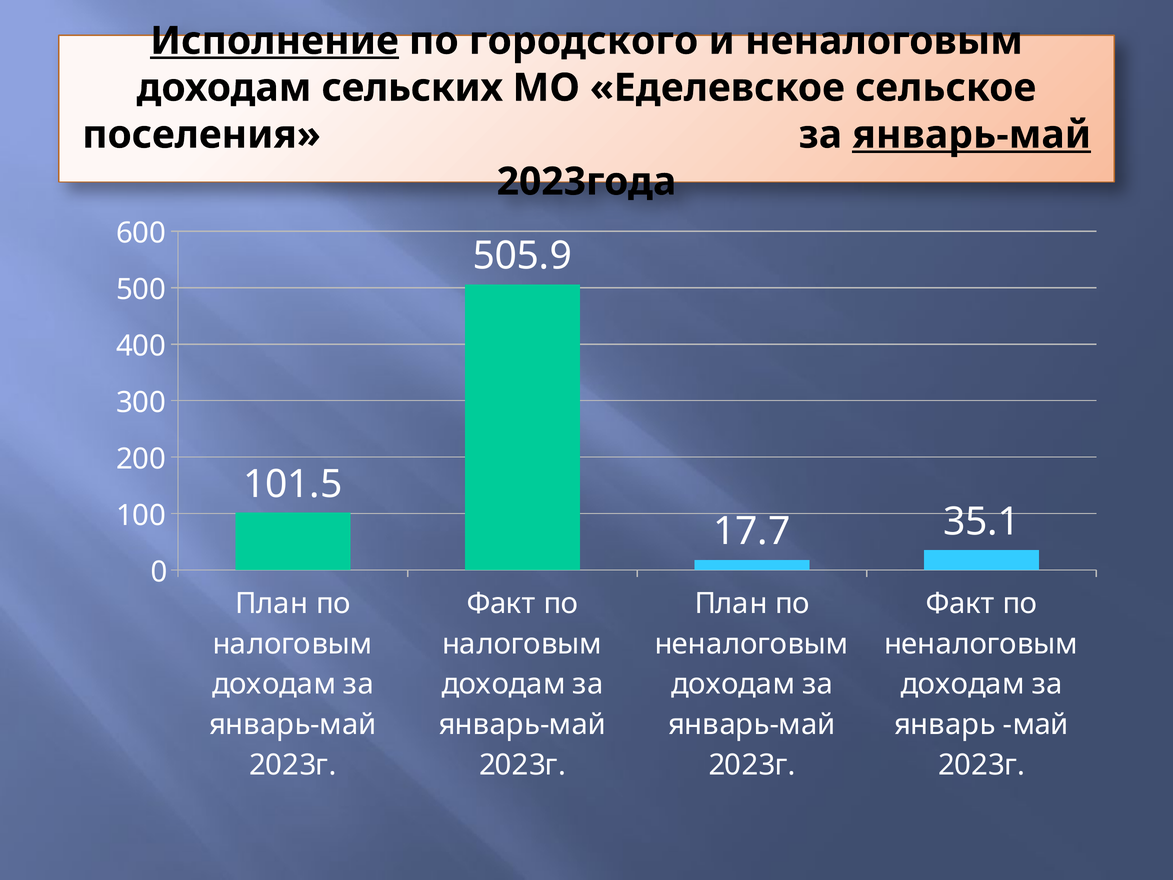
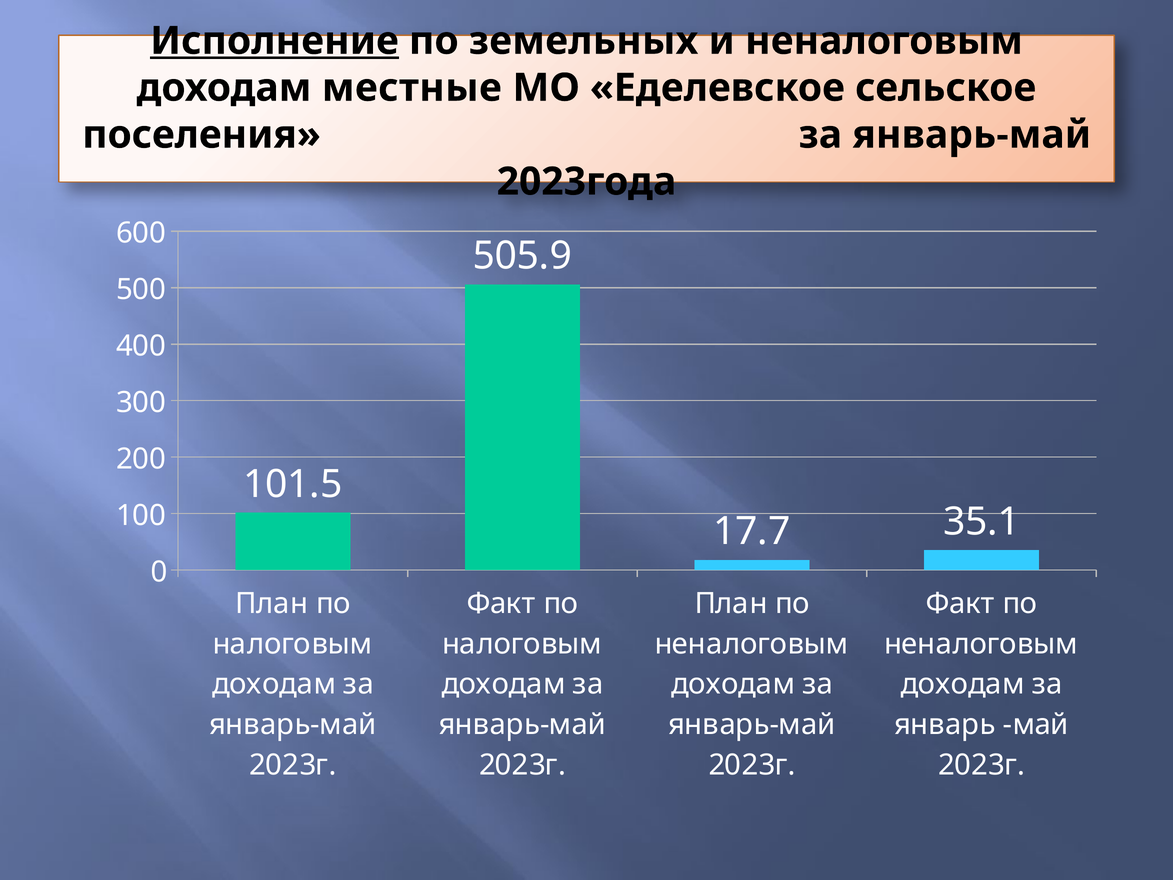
городского: городского -> земельных (584, 41)
сельских: сельских -> местные (412, 88)
январь-май underline: present -> none (972, 135)
